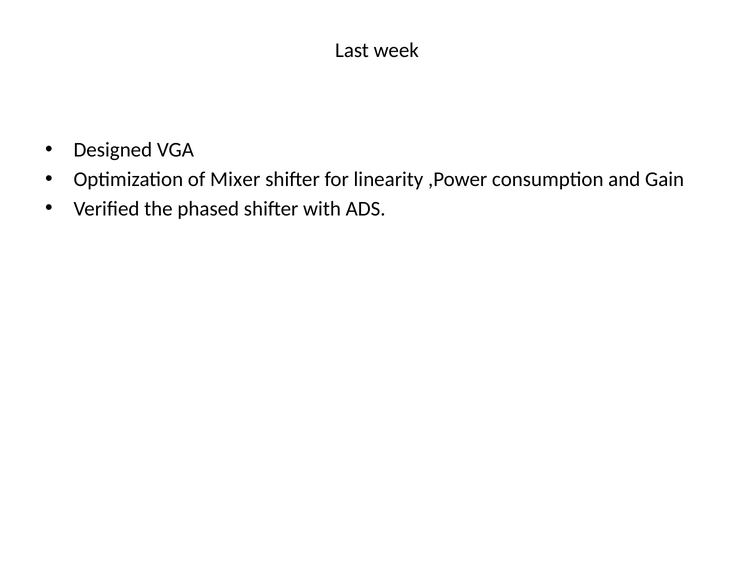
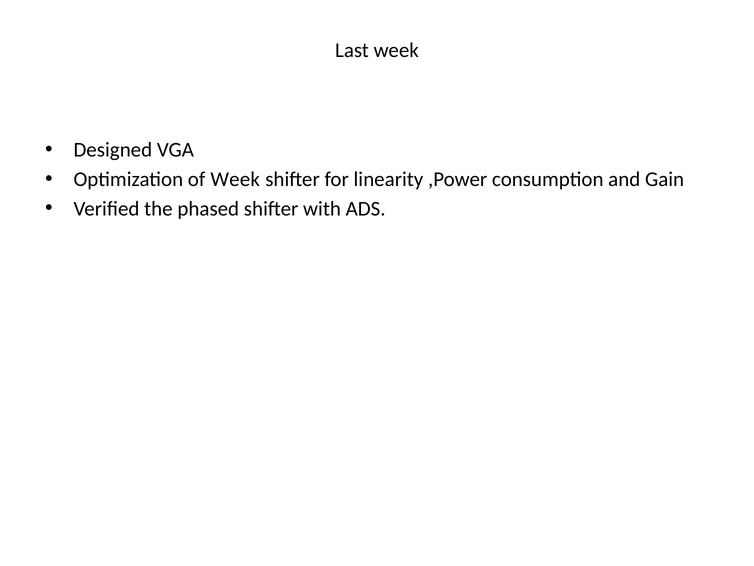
of Mixer: Mixer -> Week (235, 179)
